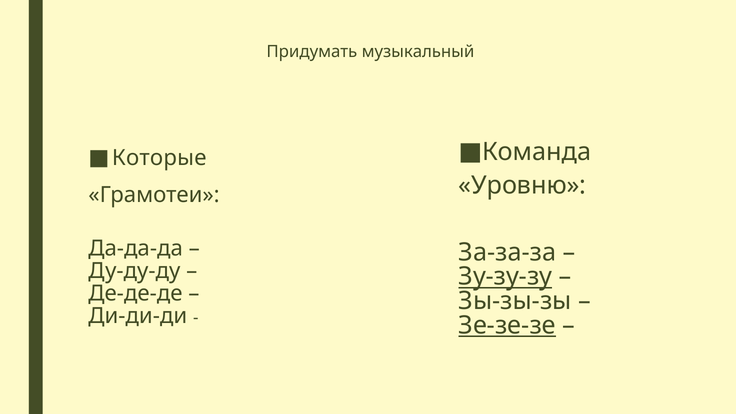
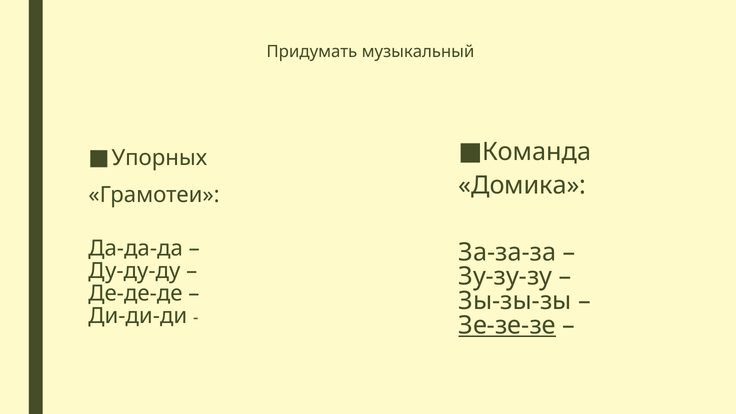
Которые: Которые -> Упорных (159, 158)
Уровню: Уровню -> Домика (522, 185)
Зу-зу-зу underline: present -> none (505, 277)
